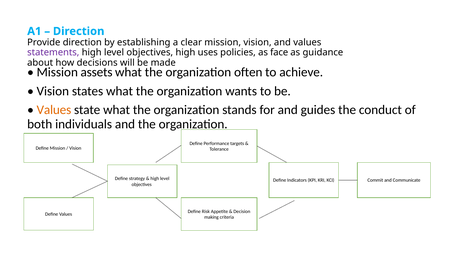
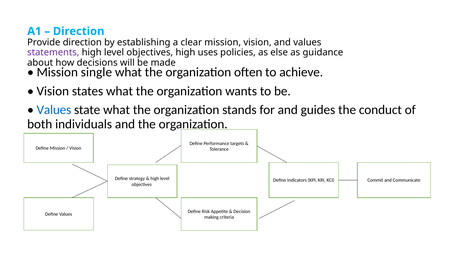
face: face -> else (279, 53)
assets: assets -> single (96, 72)
Values colour: orange -> blue (54, 110)
